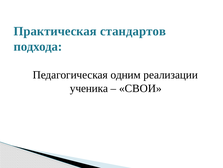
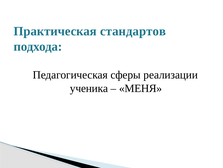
одним: одним -> сферы (126, 75)
СВОИ: СВОИ -> МЕНЯ (140, 88)
